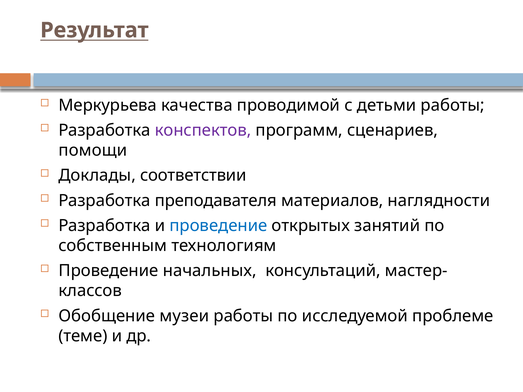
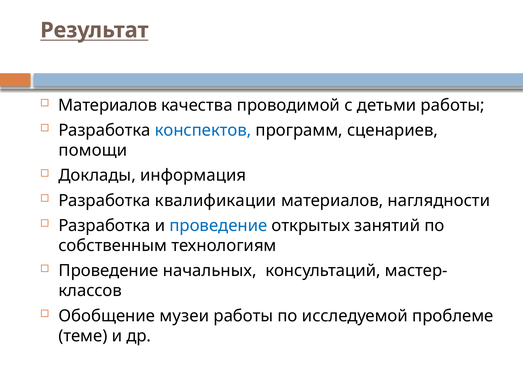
Меркурьева: Меркурьева -> Материалов (108, 105)
конспектов colour: purple -> blue (203, 130)
соответствии: соответствии -> информация (193, 176)
преподавателя: преподавателя -> квалификации (216, 201)
